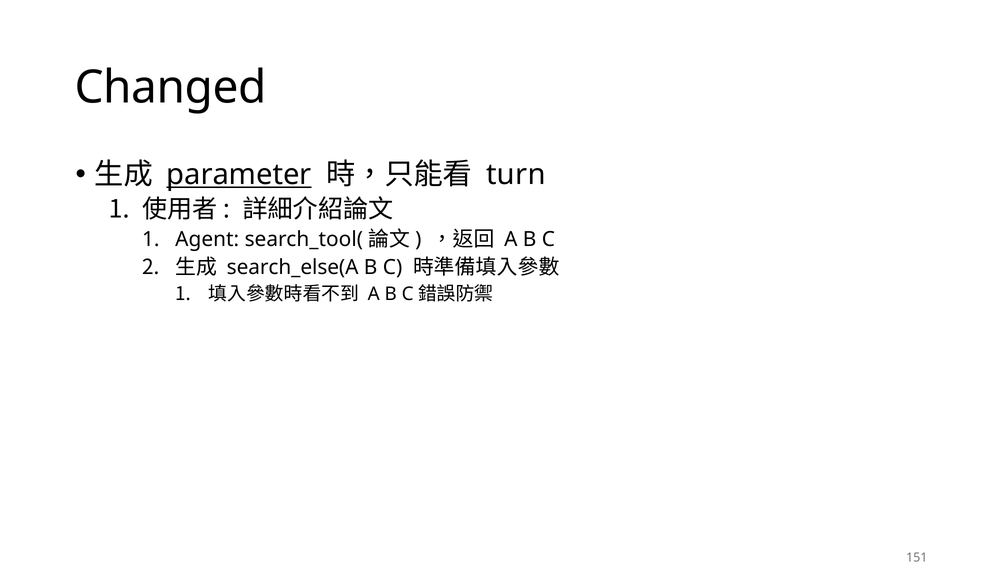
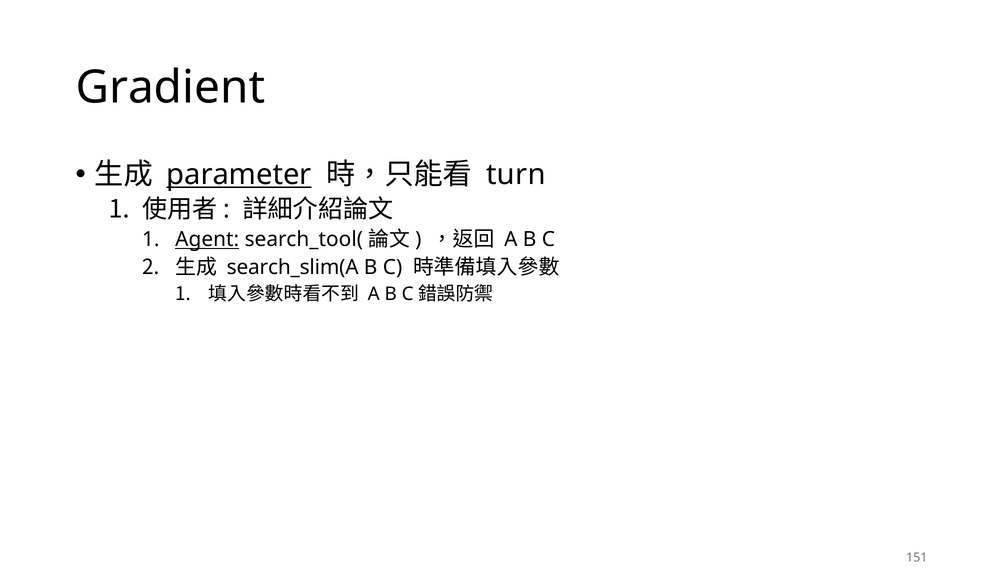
Changed: Changed -> Gradient (170, 87)
Agent underline: none -> present (207, 239)
search_else(A: search_else(A -> search_slim(A (293, 267)
